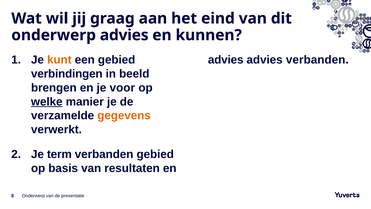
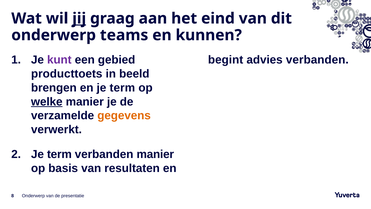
jij underline: none -> present (79, 18)
onderwerp advies: advies -> teams (124, 35)
kunt colour: orange -> purple (59, 60)
advies: advies -> begint (226, 60)
verbindingen: verbindingen -> producttoets (67, 74)
en je voor: voor -> term (122, 88)
verbanden gebied: gebied -> manier (155, 154)
